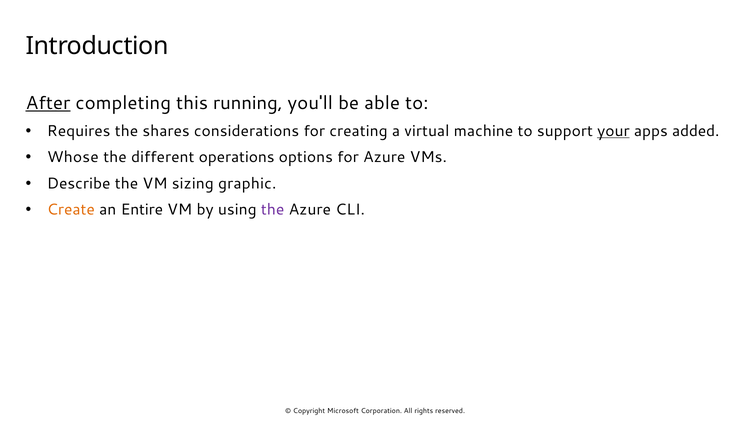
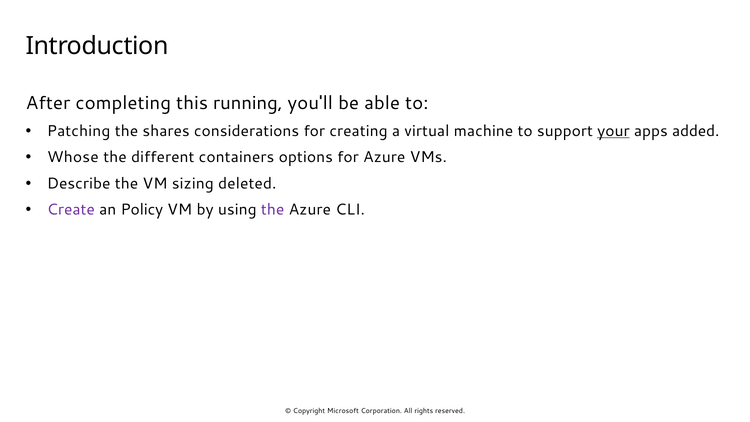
After underline: present -> none (48, 103)
Requires: Requires -> Patching (79, 131)
operations: operations -> containers (237, 157)
graphic: graphic -> deleted (247, 183)
Create colour: orange -> purple (71, 210)
Entire: Entire -> Policy (142, 210)
